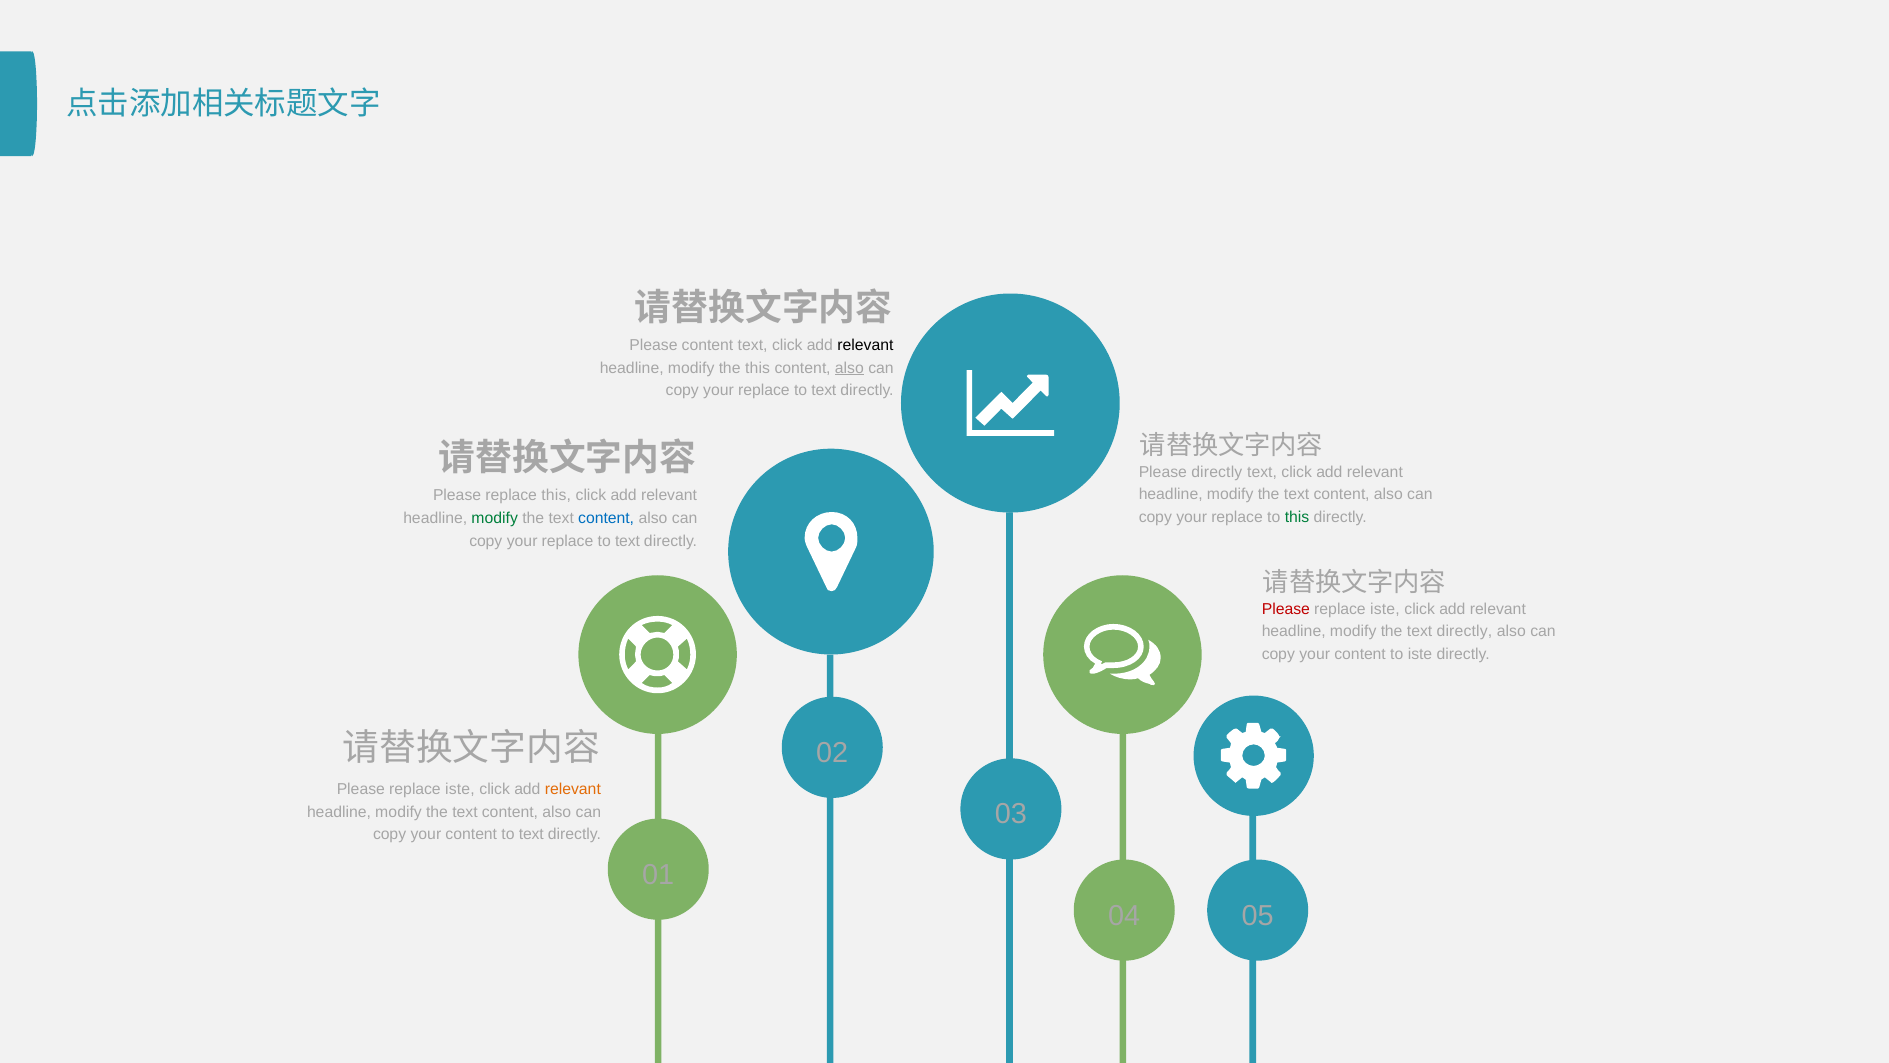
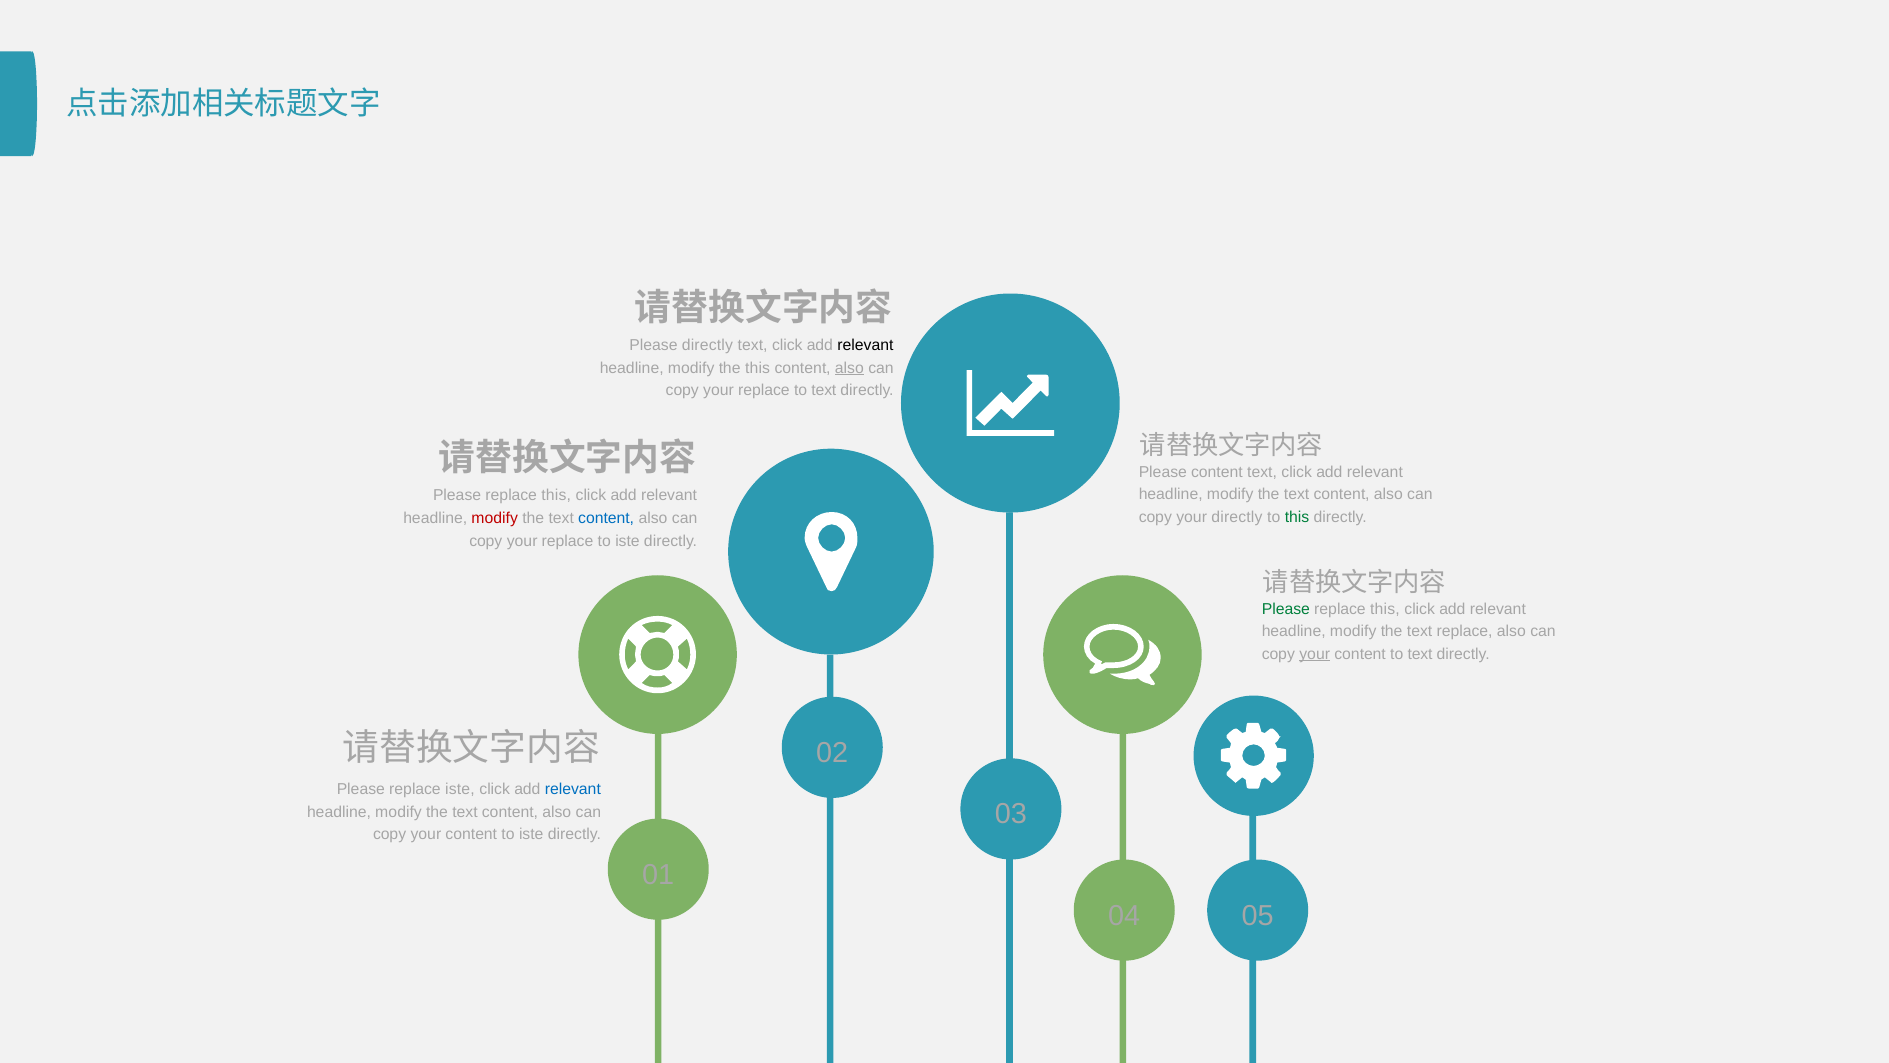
Please content: content -> directly (707, 345)
Please directly: directly -> content (1217, 472)
replace: replace -> directly (1237, 517)
modify colour: green -> red (495, 518)
text: text -> iste (627, 541)
Please colour: red -> green (1286, 609)
iste: iste -> this (1385, 609)
the text directly: directly -> replace (1465, 631)
your underline: none -> present (1315, 654)
content to iste: iste -> text (1420, 654)
relevant colour: orange -> blue (573, 789)
content to text: text -> iste (531, 834)
